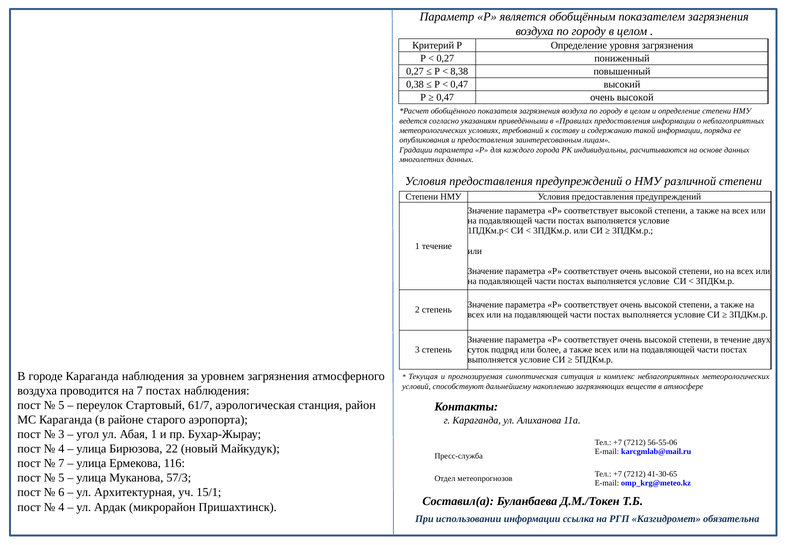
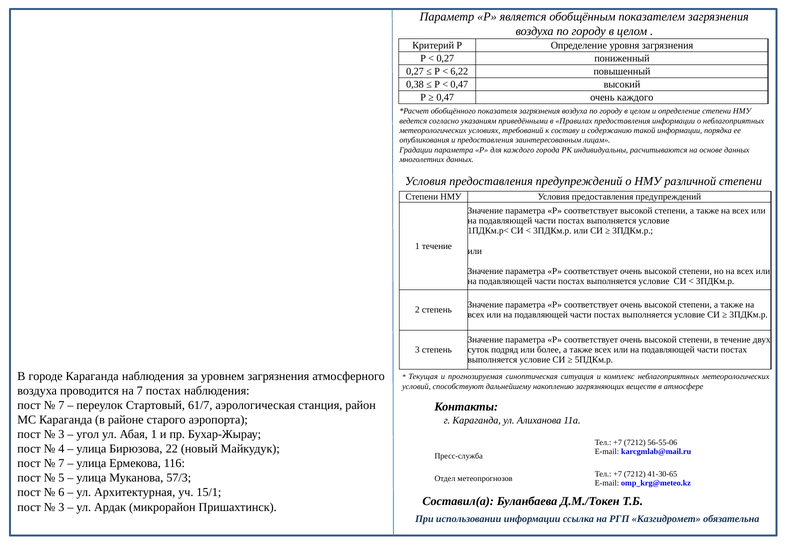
8,38: 8,38 -> 6,22 (459, 71)
0,47 очень высокой: высокой -> каждого (635, 97)
5: 5 -> 7 (61, 405)
4: 4 -> 3 (61, 507)
